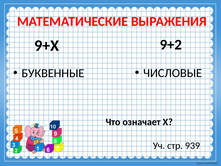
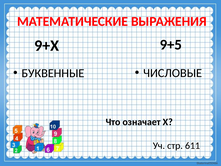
9+2: 9+2 -> 9+5 (171, 45)
939: 939 -> 611 (193, 145)
